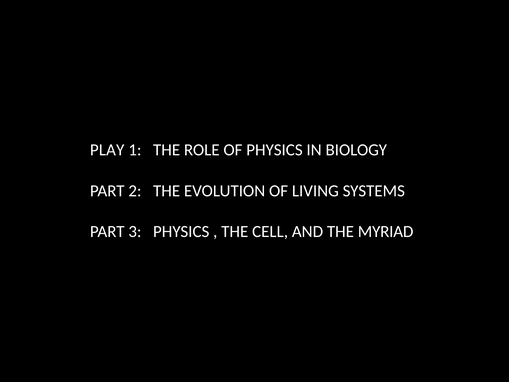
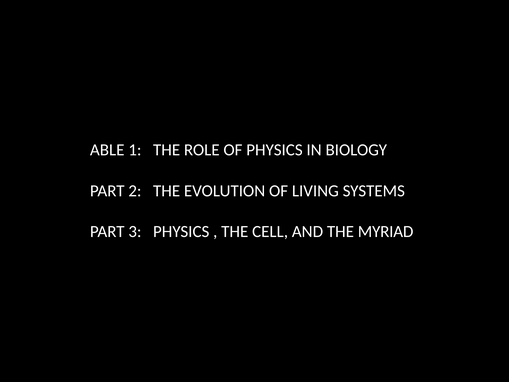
PLAY: PLAY -> ABLE (107, 150)
